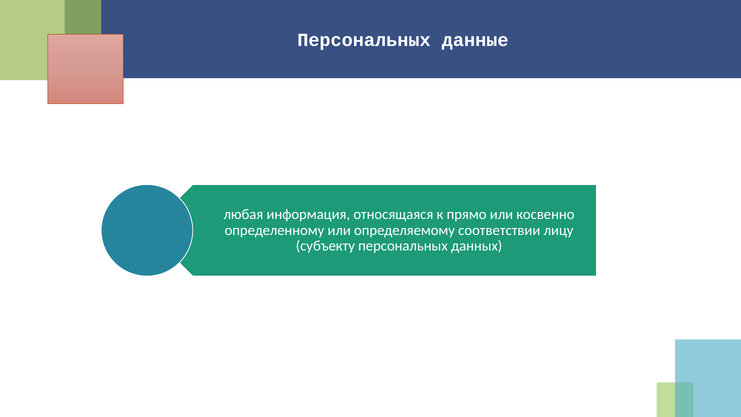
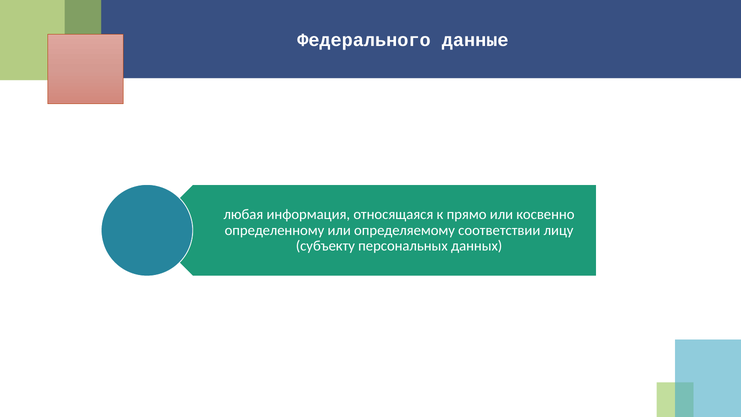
Персональных: Персональных -> Федерального (364, 40)
